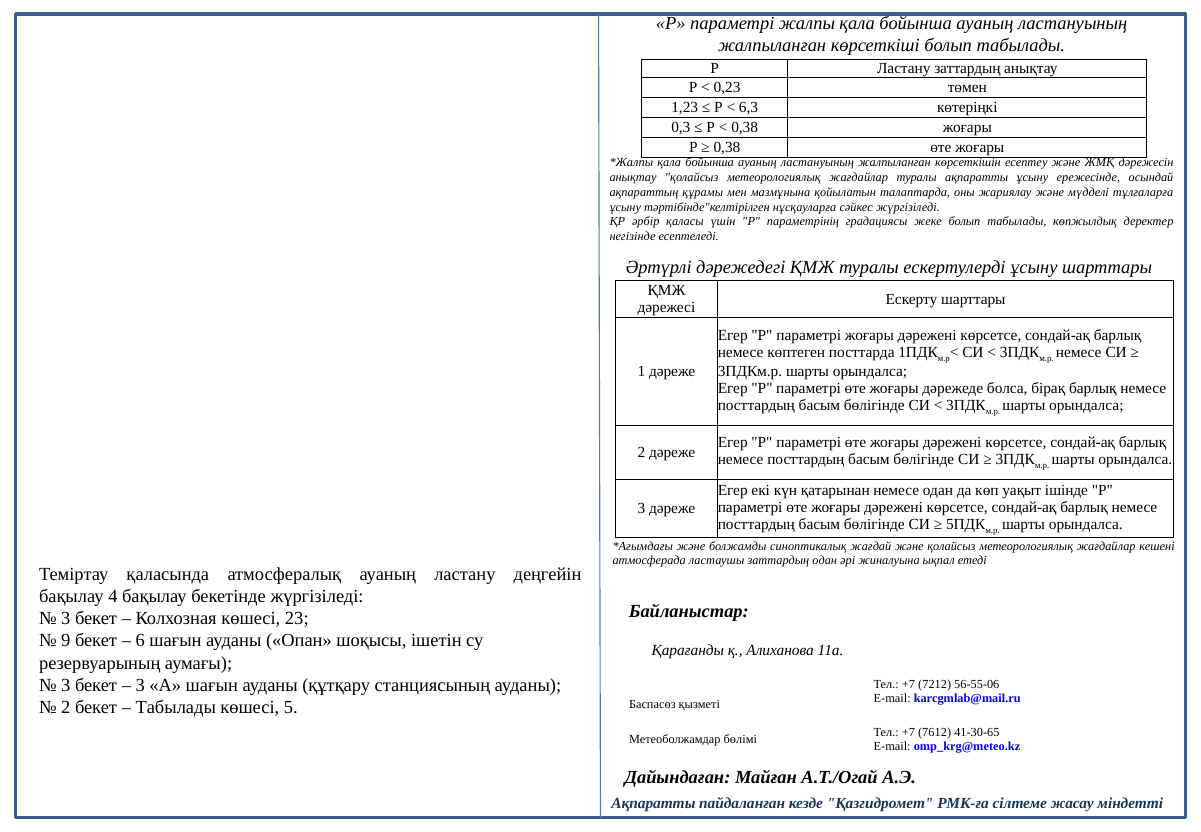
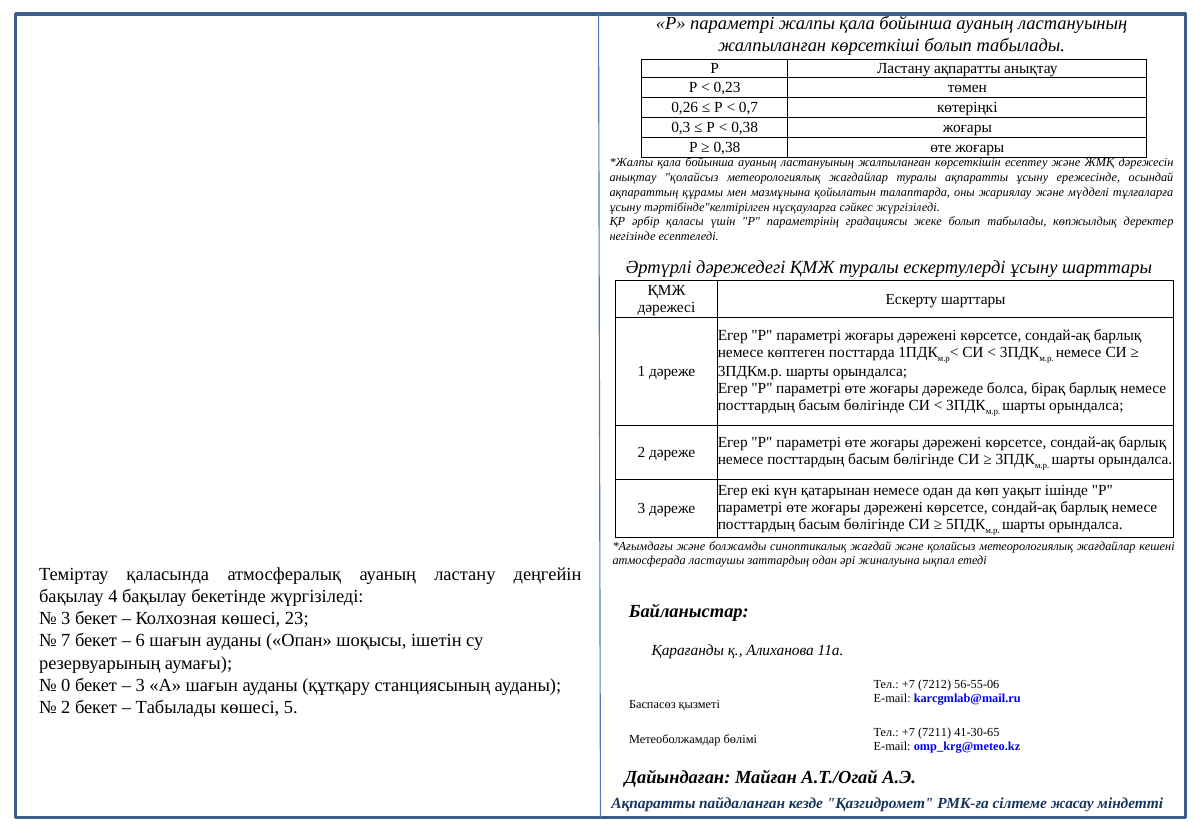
Ластану заттардың: заттардың -> ақпаратты (967, 69)
1,23: 1,23 -> 0,26 (685, 107)
6,3: 6,3 -> 0,7 (749, 107)
9: 9 -> 7 (66, 640)
3: 3 -> 0 (66, 685)
7612: 7612 -> 7211 (935, 732)
